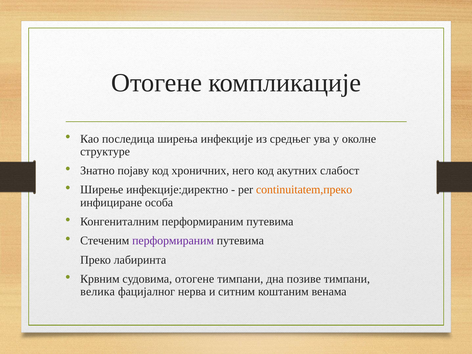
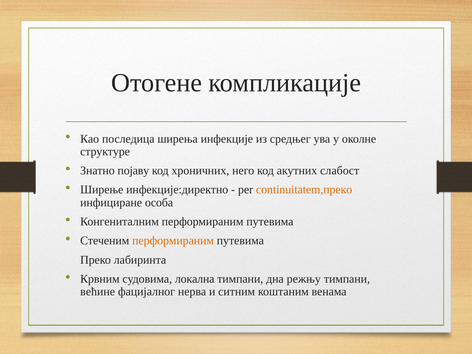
перформираним colour: purple -> orange (173, 241)
судовима отогене: отогене -> локална (195, 279)
позиве: позиве -> режњу (304, 279)
велика: велика -> већине (98, 292)
